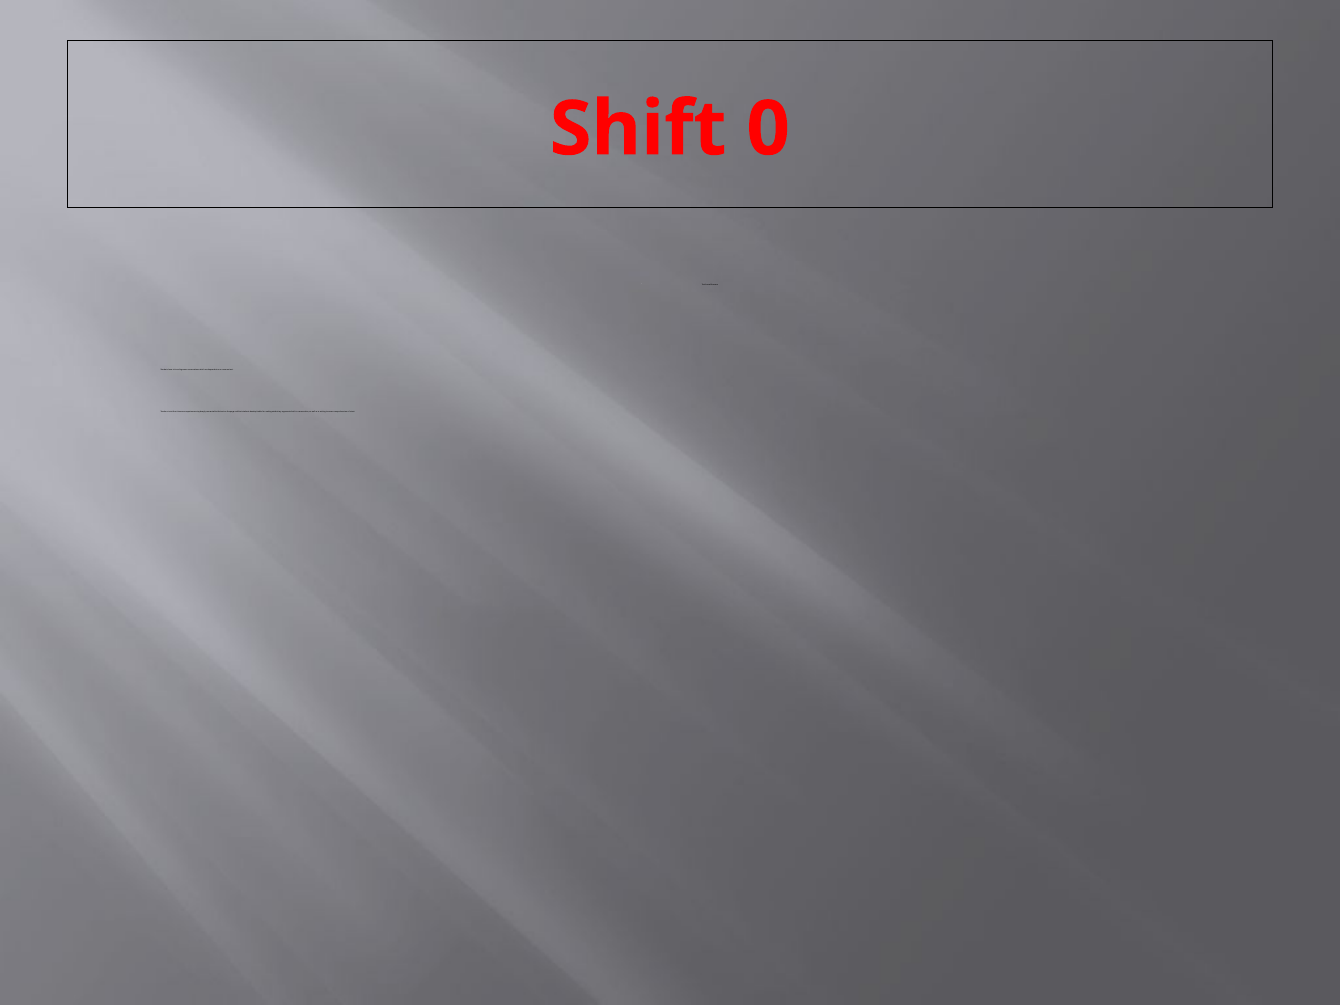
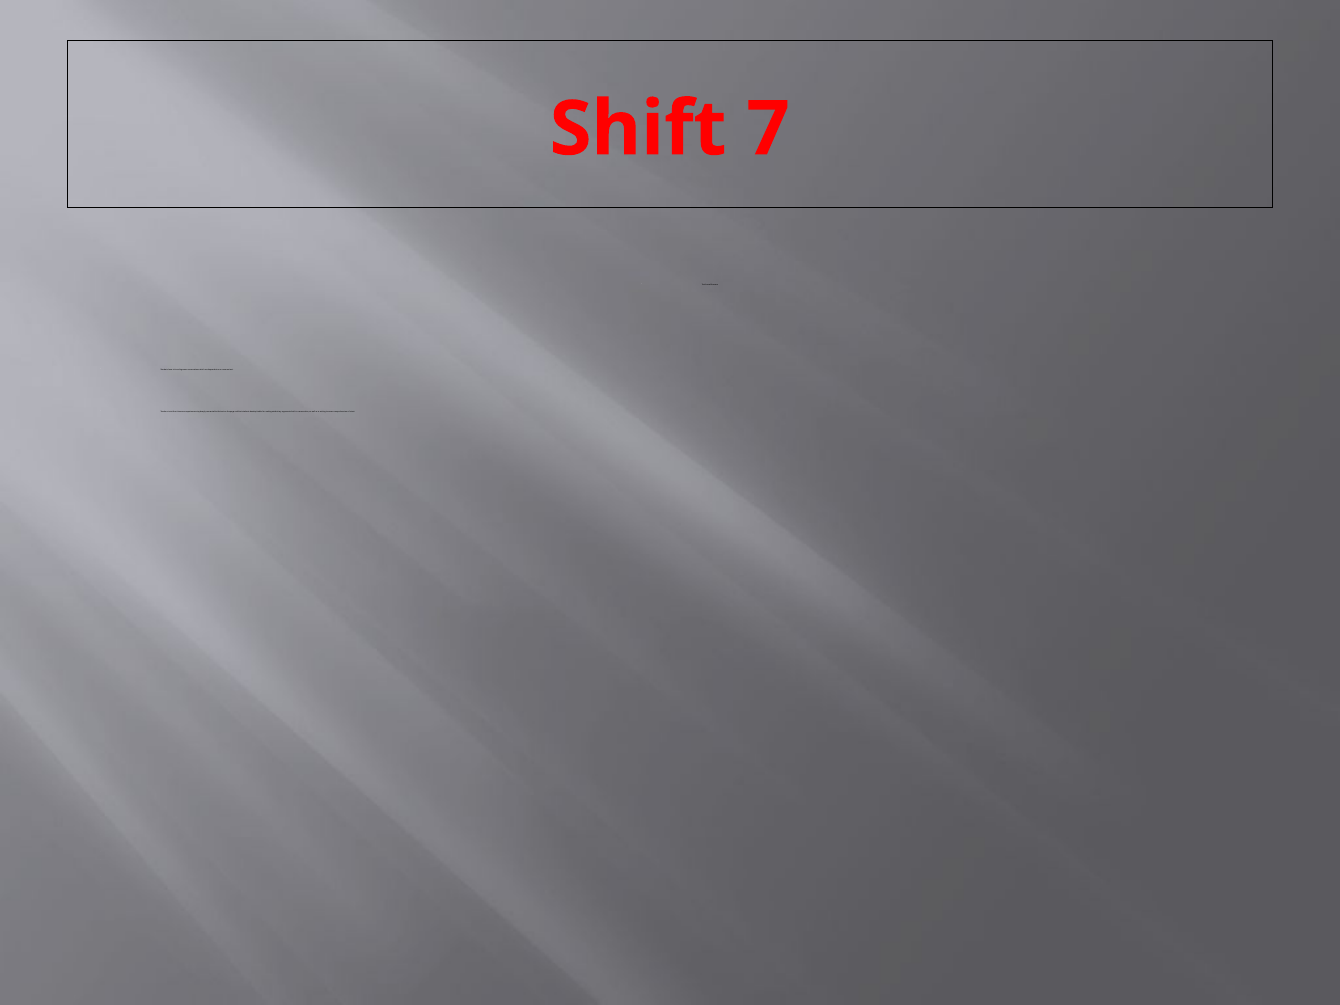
0: 0 -> 7 (768, 129)
